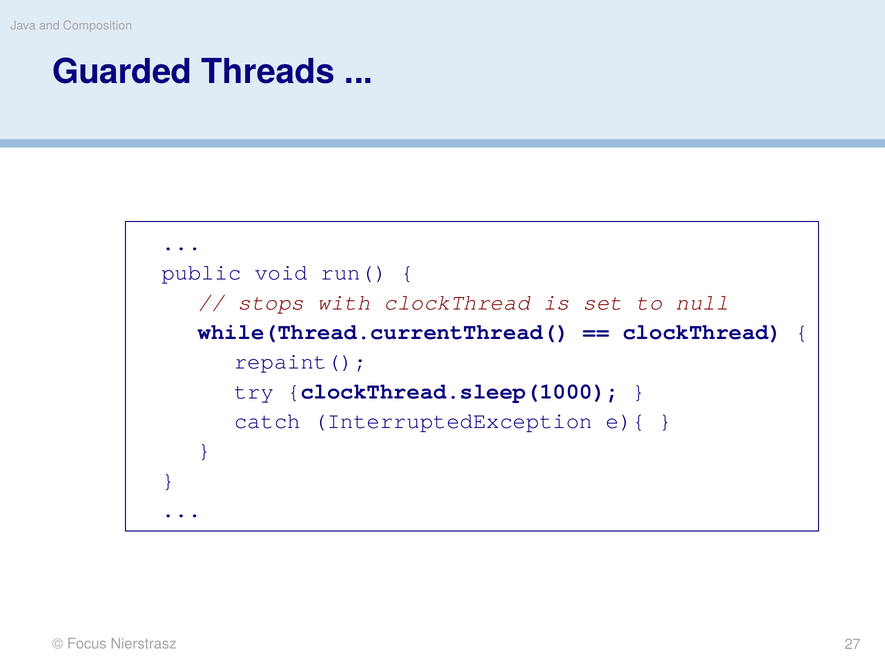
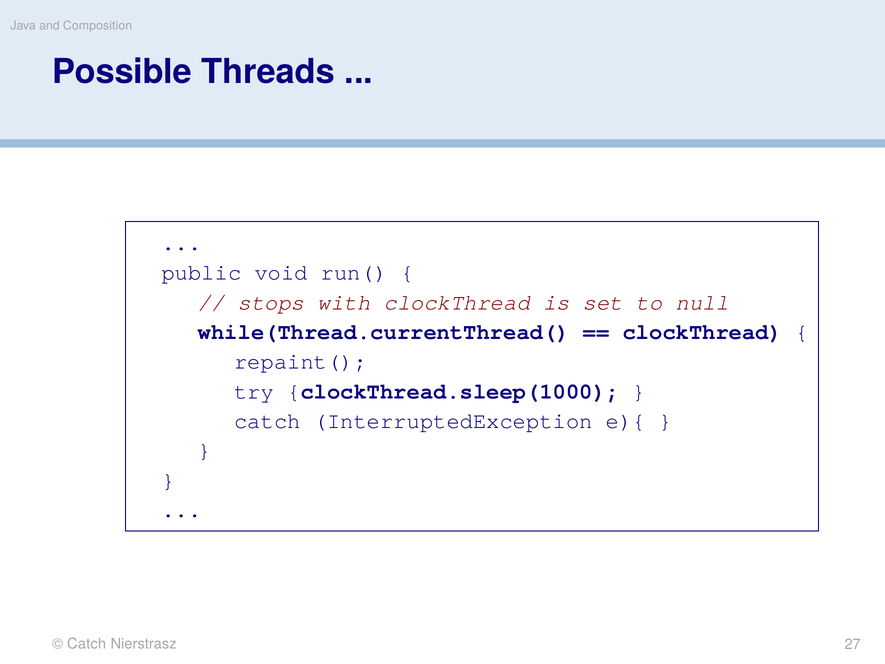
Guarded: Guarded -> Possible (122, 72)
Focus: Focus -> Catch (87, 644)
